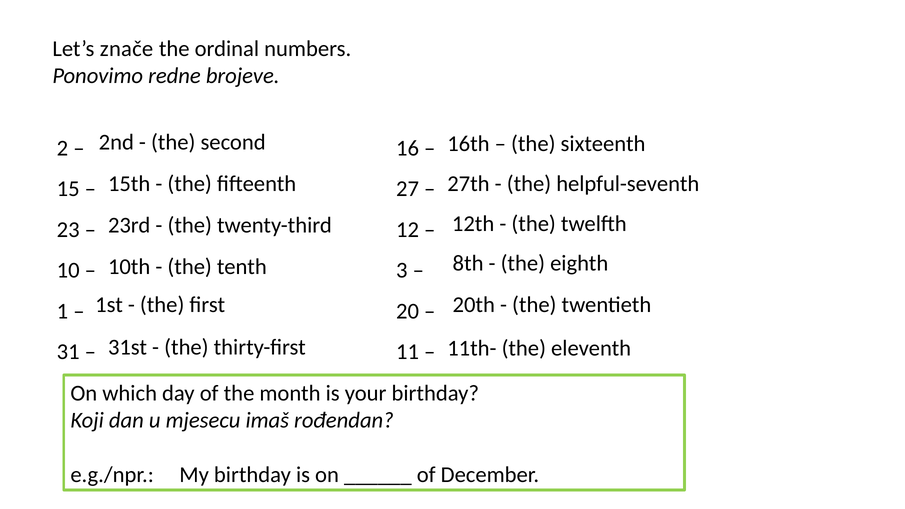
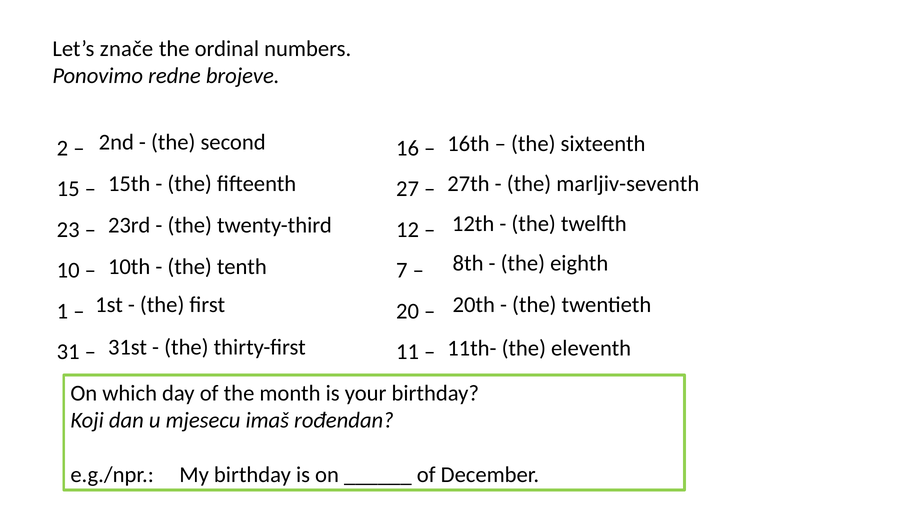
helpful-seventh: helpful-seventh -> marljiv-seventh (628, 184)
3: 3 -> 7 (402, 270)
